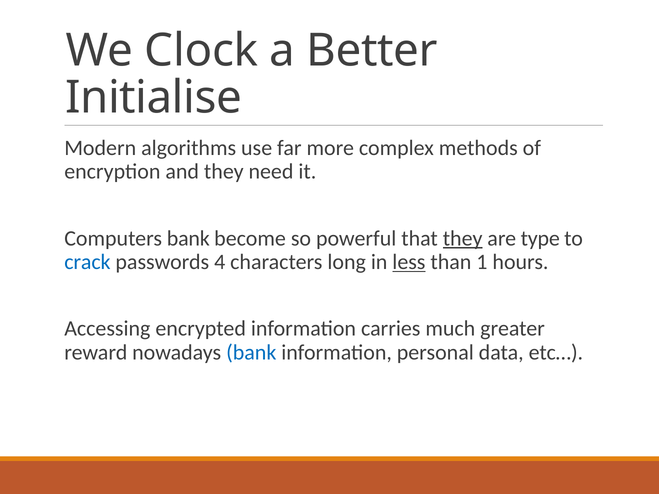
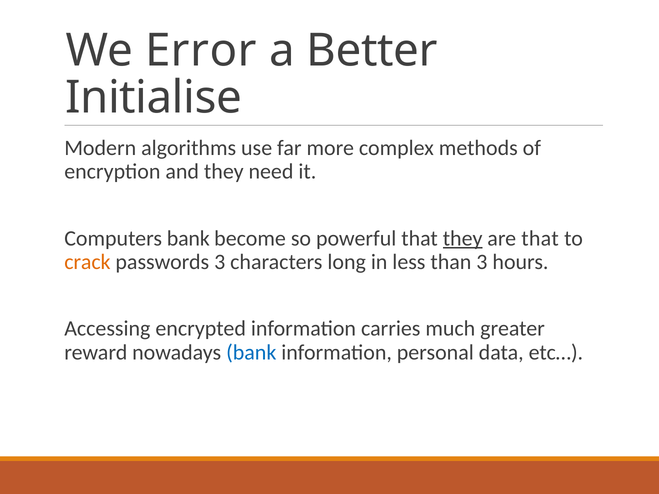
Clock: Clock -> Error (201, 51)
are type: type -> that (540, 238)
crack colour: blue -> orange (87, 262)
passwords 4: 4 -> 3 (220, 262)
less underline: present -> none (409, 262)
than 1: 1 -> 3 (482, 262)
